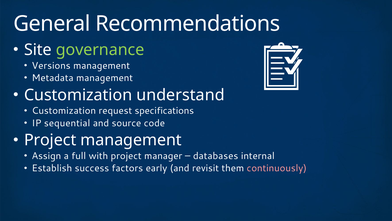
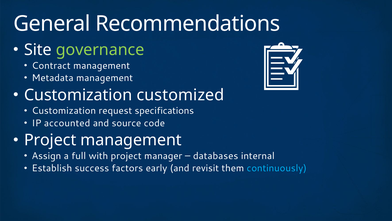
Versions: Versions -> Contract (51, 65)
understand: understand -> customized (180, 95)
sequential: sequential -> accounted (67, 123)
continuously colour: pink -> light blue (277, 168)
